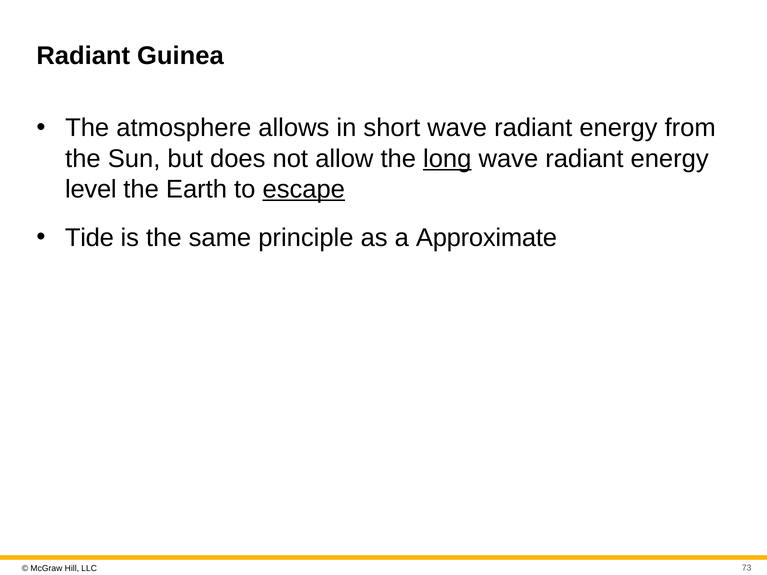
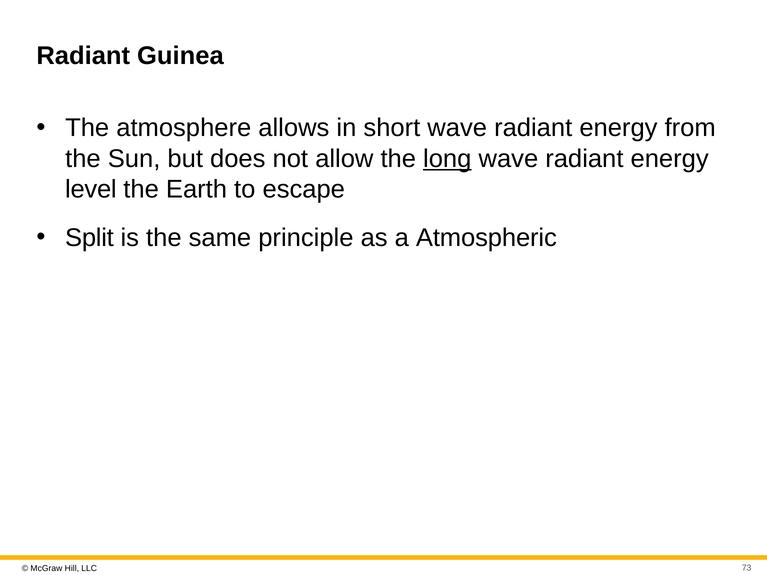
escape underline: present -> none (304, 189)
Tide: Tide -> Split (89, 238)
Approximate: Approximate -> Atmospheric (486, 238)
